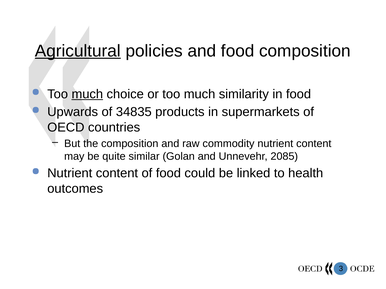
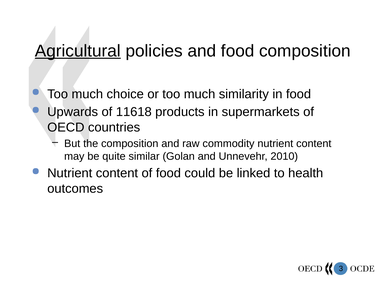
much underline: present -> none (87, 94)
34835: 34835 -> 11618 (134, 112)
2085: 2085 -> 2010 (284, 157)
